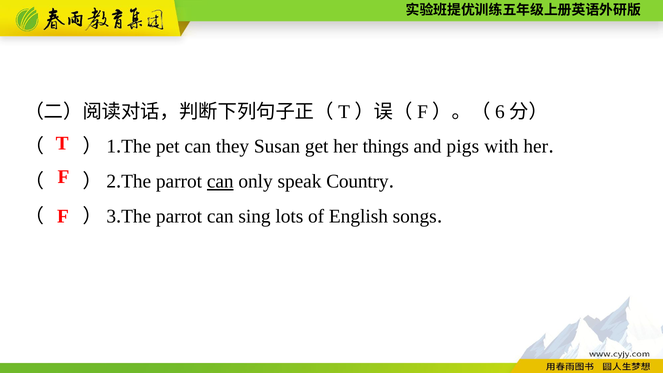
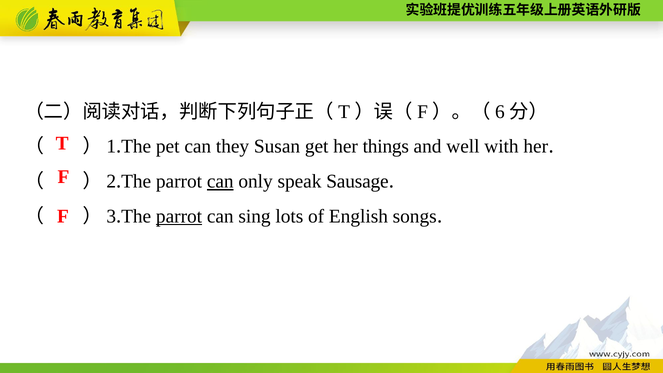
pigs: pigs -> well (463, 147)
Country: Country -> Sausage (357, 181)
parrot underline: none -> present (179, 216)
